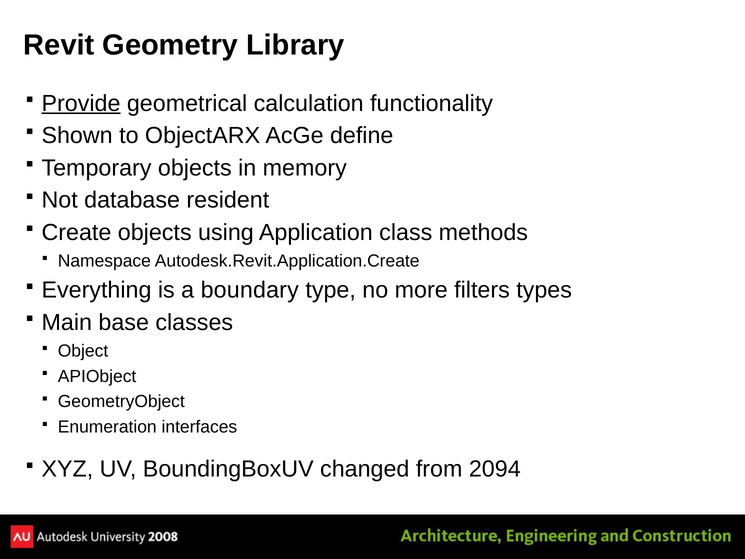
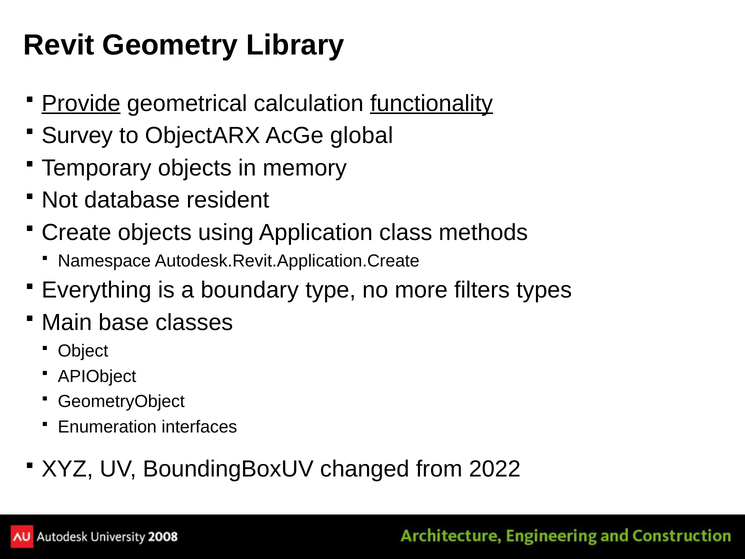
functionality underline: none -> present (432, 103)
Shown: Shown -> Survey (77, 136)
define: define -> global (362, 136)
2094: 2094 -> 2022 (495, 469)
